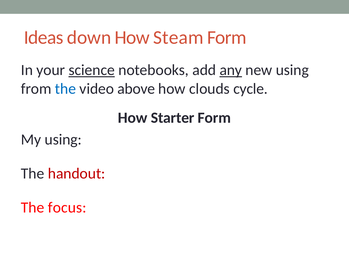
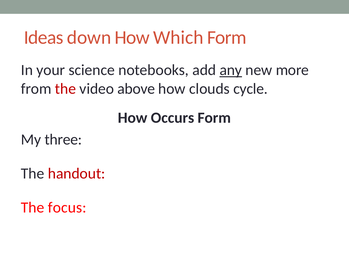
Steam: Steam -> Which (178, 38)
science underline: present -> none (92, 70)
new using: using -> more (292, 70)
the colour: blue -> red (65, 89)
Starter: Starter -> Occurs (173, 118)
My using: using -> three (63, 140)
